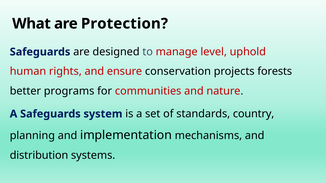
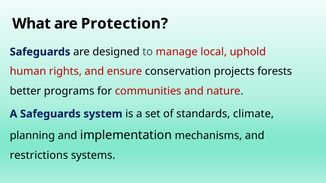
level: level -> local (214, 52)
country: country -> climate (253, 114)
distribution: distribution -> restrictions (39, 156)
